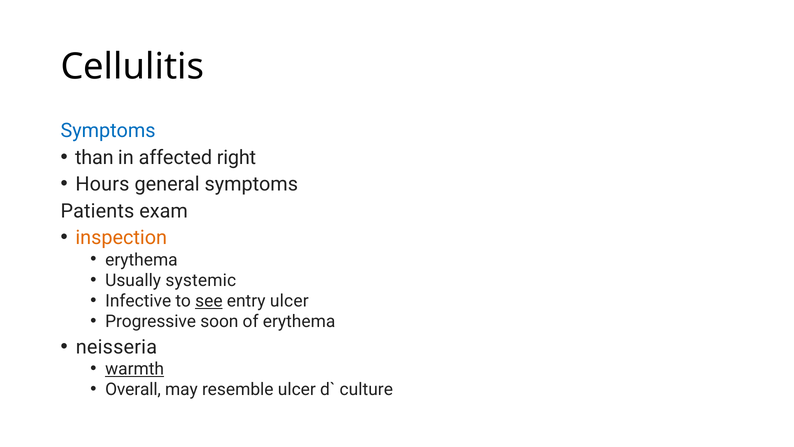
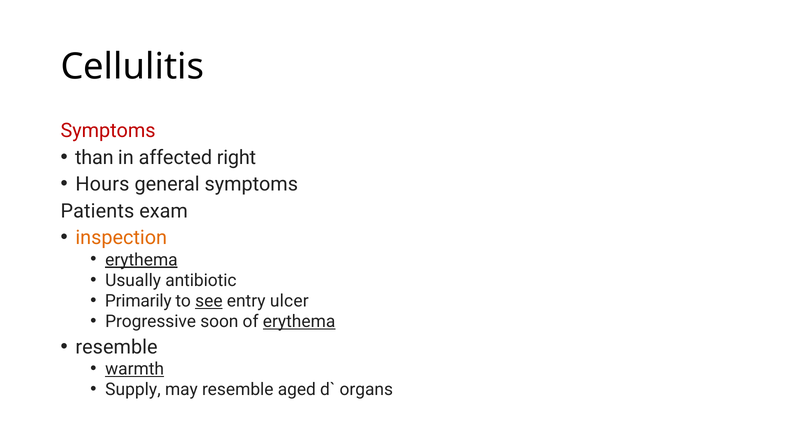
Symptoms colour: blue -> red (108, 131)
erythema underline: none -> present (141, 260)
systemic: systemic -> antibiotic (201, 280)
Infective: Infective -> Primarily (138, 301)
erythema underline: none -> present (299, 321)
neisseria: neisseria -> resemble (117, 347)
Overall: Overall -> Supply (133, 389)
resemble ulcer: ulcer -> aged (297, 389)
culture: culture -> organs (366, 389)
